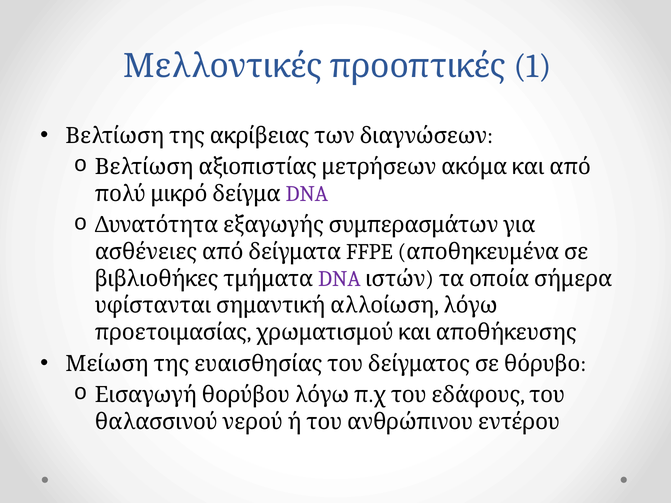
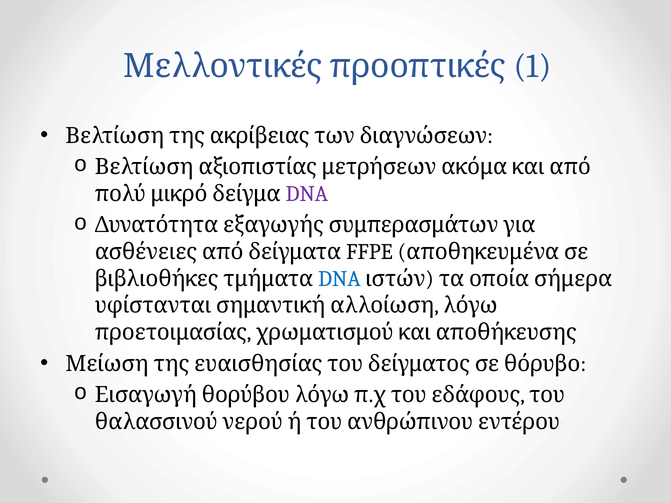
DNA colour: purple -> blue (339, 279)
